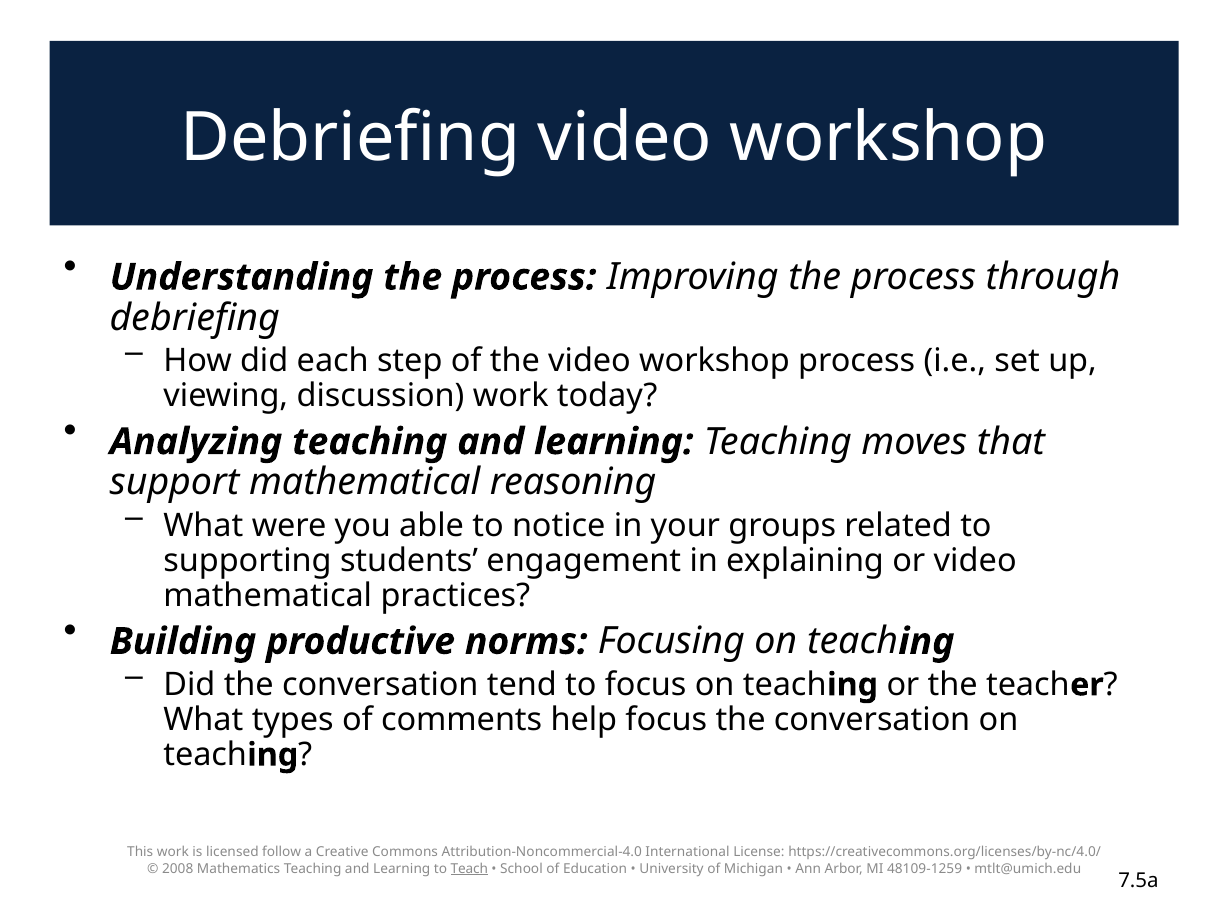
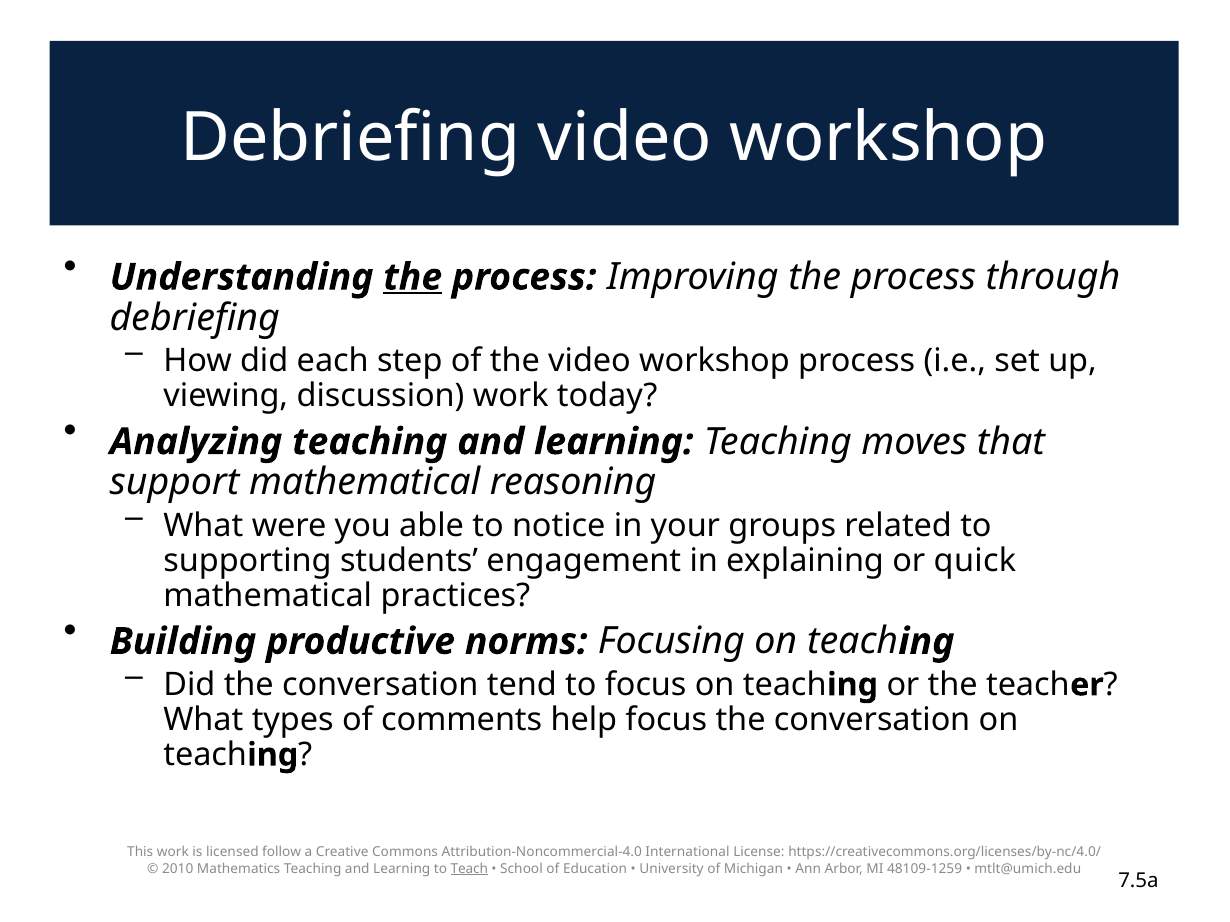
the underline: none -> present (413, 277)
or video: video -> quick (975, 561)
2008: 2008 -> 2010 (178, 869)
